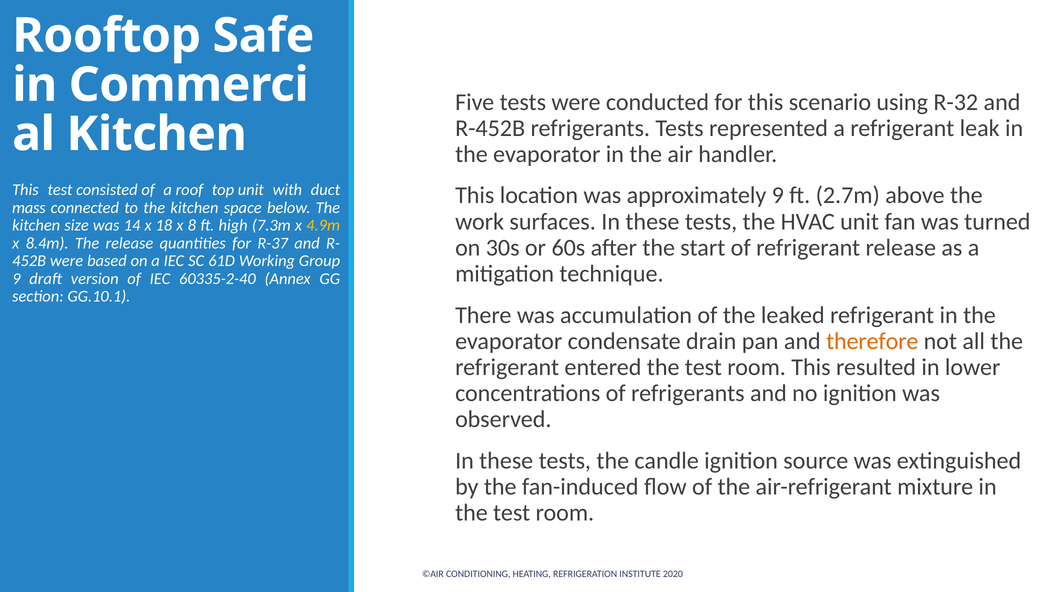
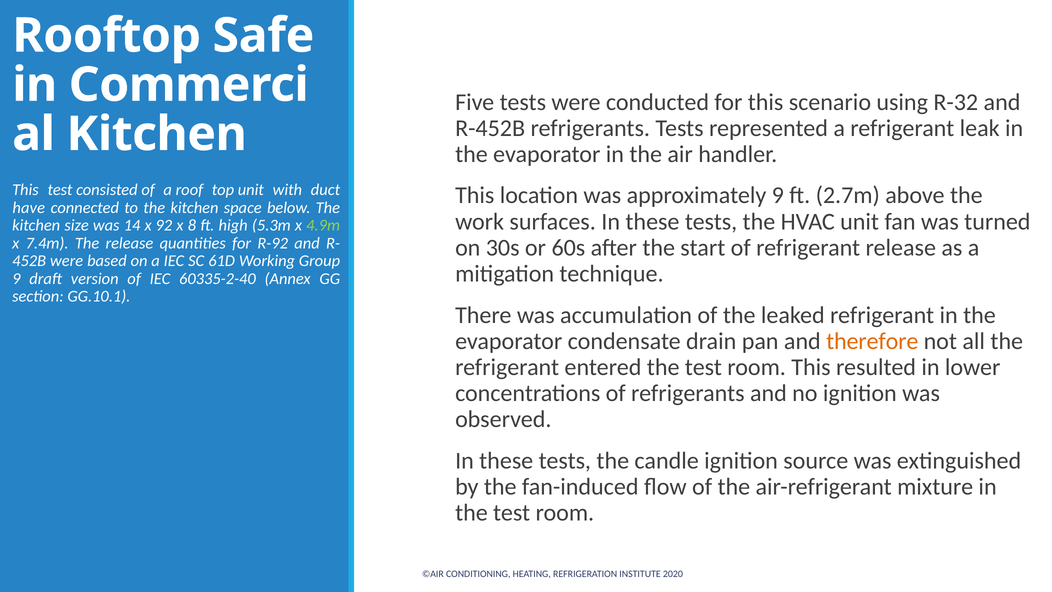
mass: mass -> have (29, 208)
18: 18 -> 92 (164, 225)
7.3m: 7.3m -> 5.3m (271, 225)
4.9m colour: yellow -> light green (323, 225)
8.4m: 8.4m -> 7.4m (47, 243)
R-37: R-37 -> R-92 (273, 243)
